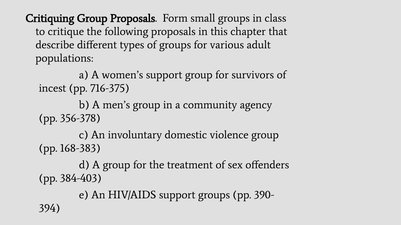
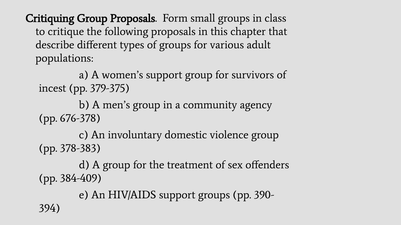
716-375: 716-375 -> 379-375 (110, 88)
356-378: 356-378 -> 676-378 (80, 119)
168-383: 168-383 -> 378-383 (80, 149)
384-403: 384-403 -> 384-409 (81, 179)
